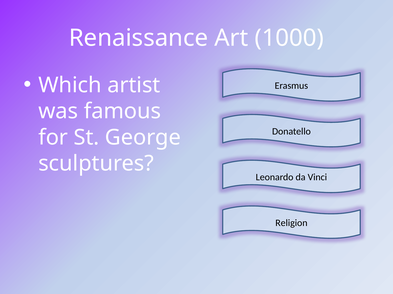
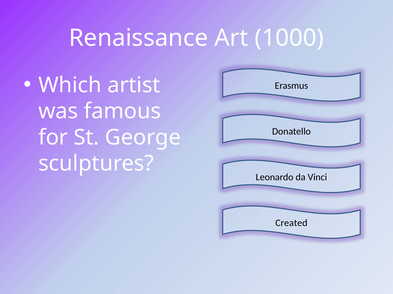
Religion: Religion -> Created (291, 223)
